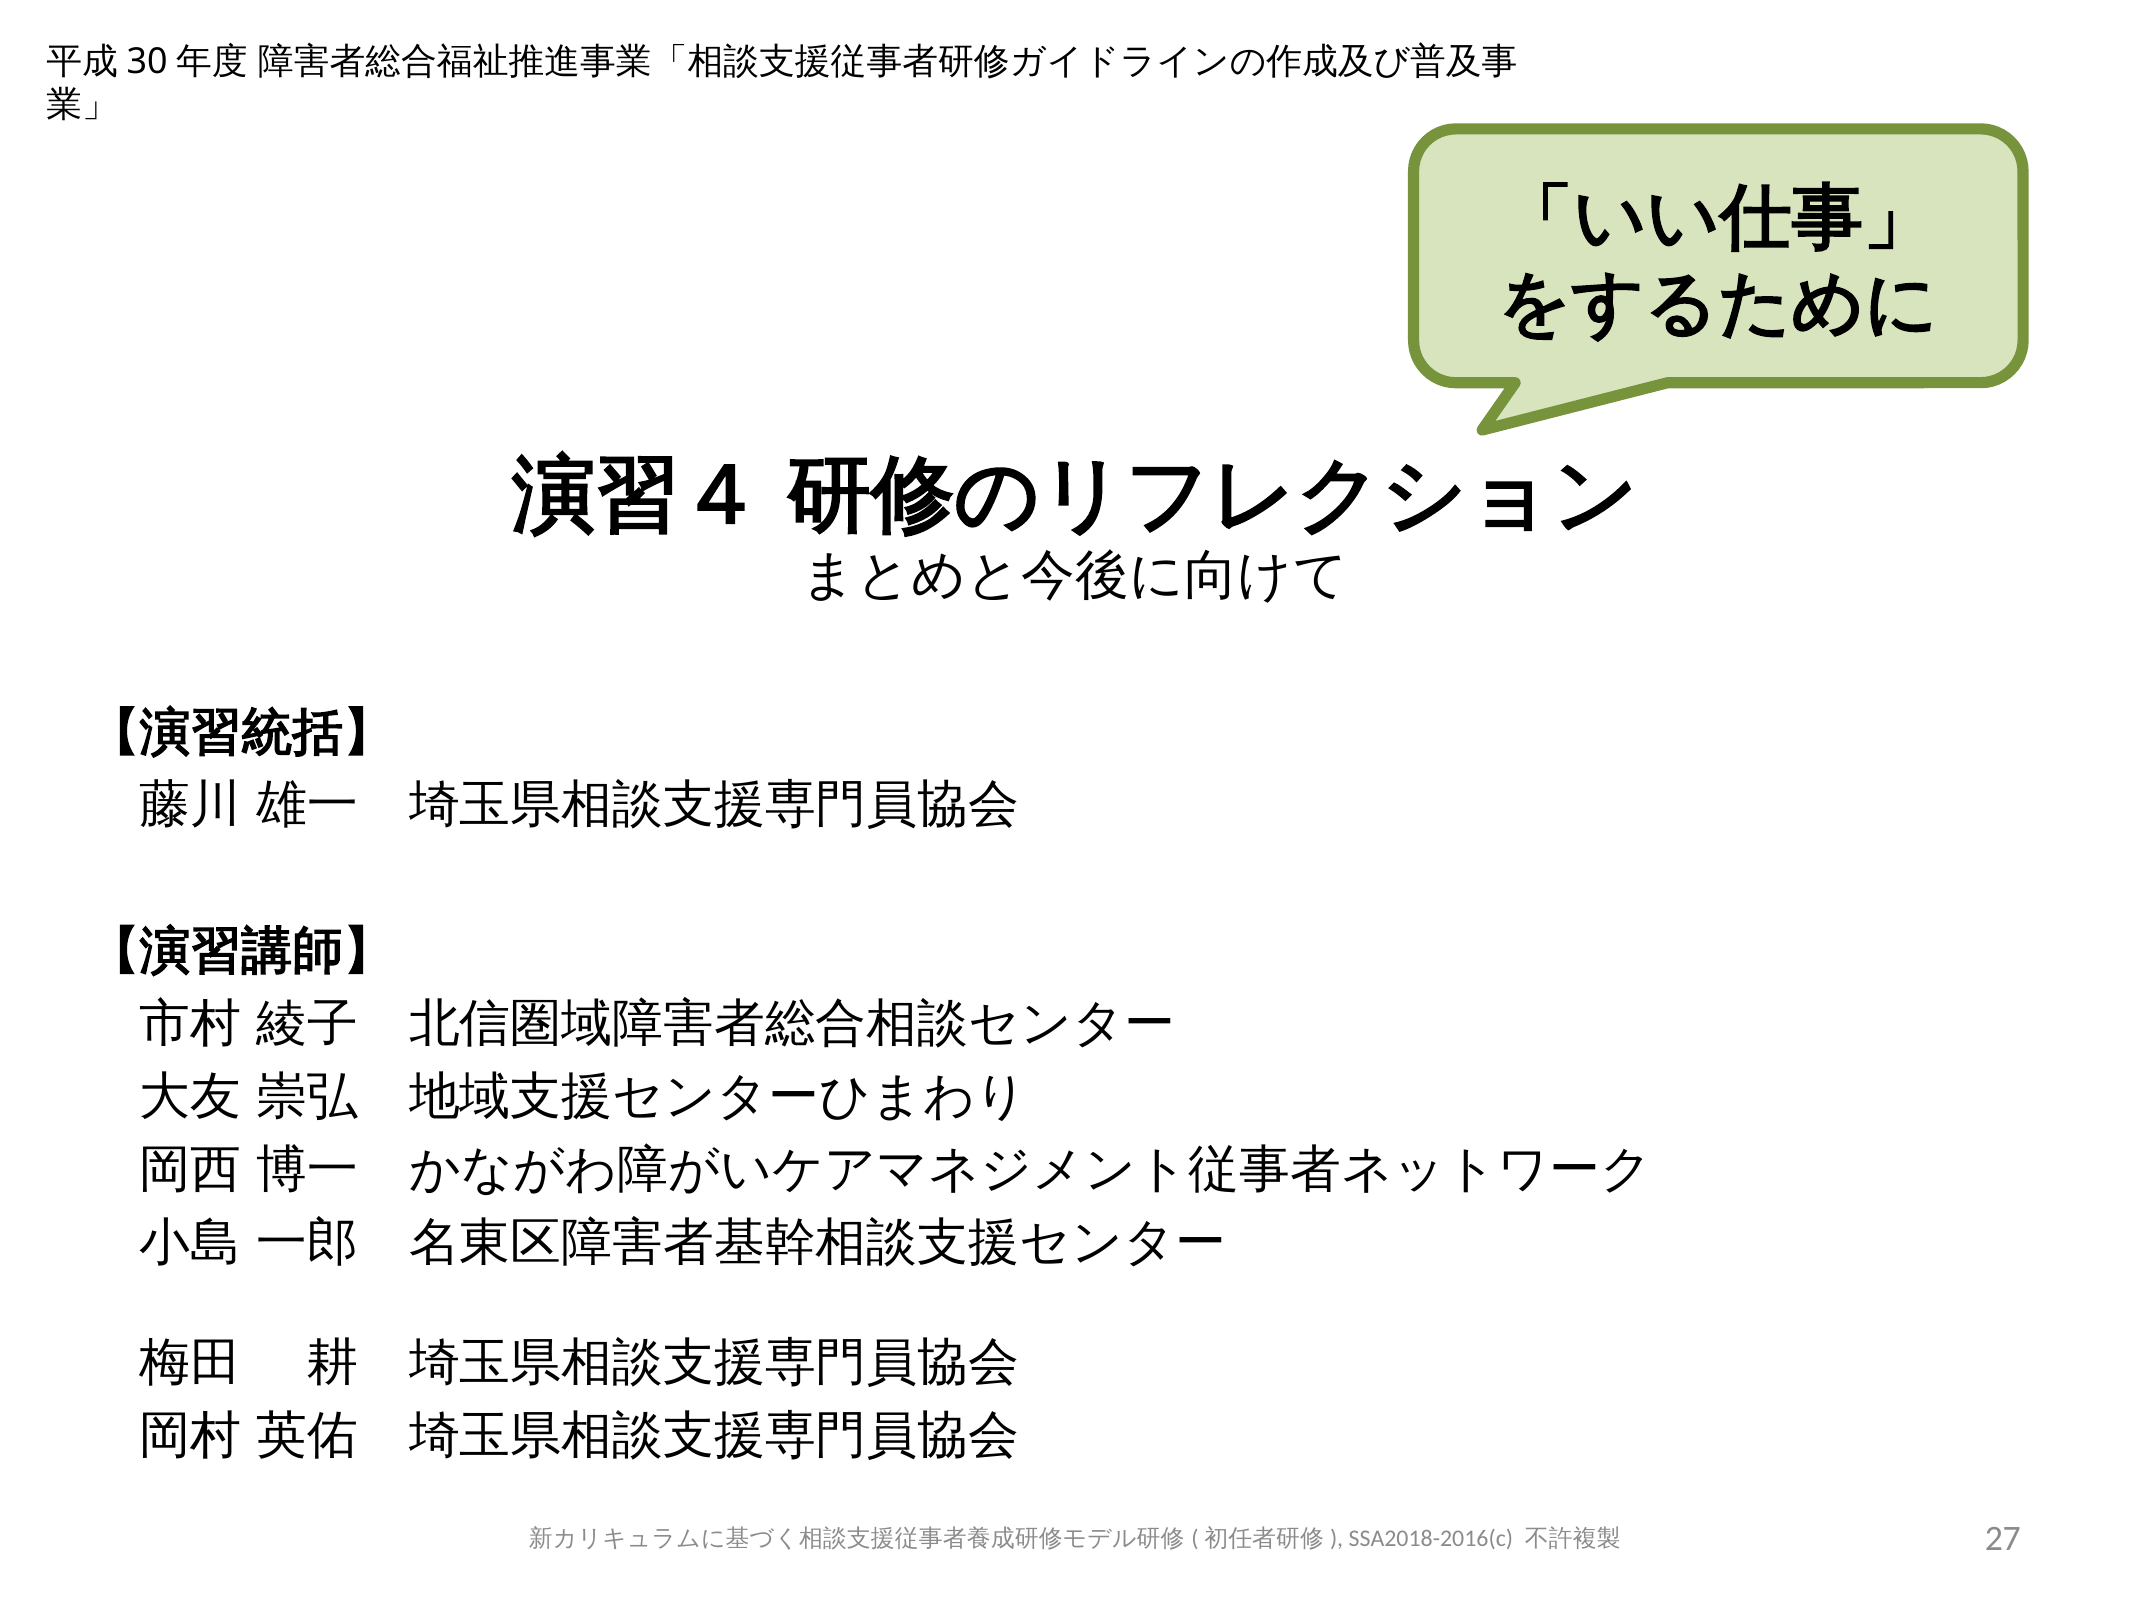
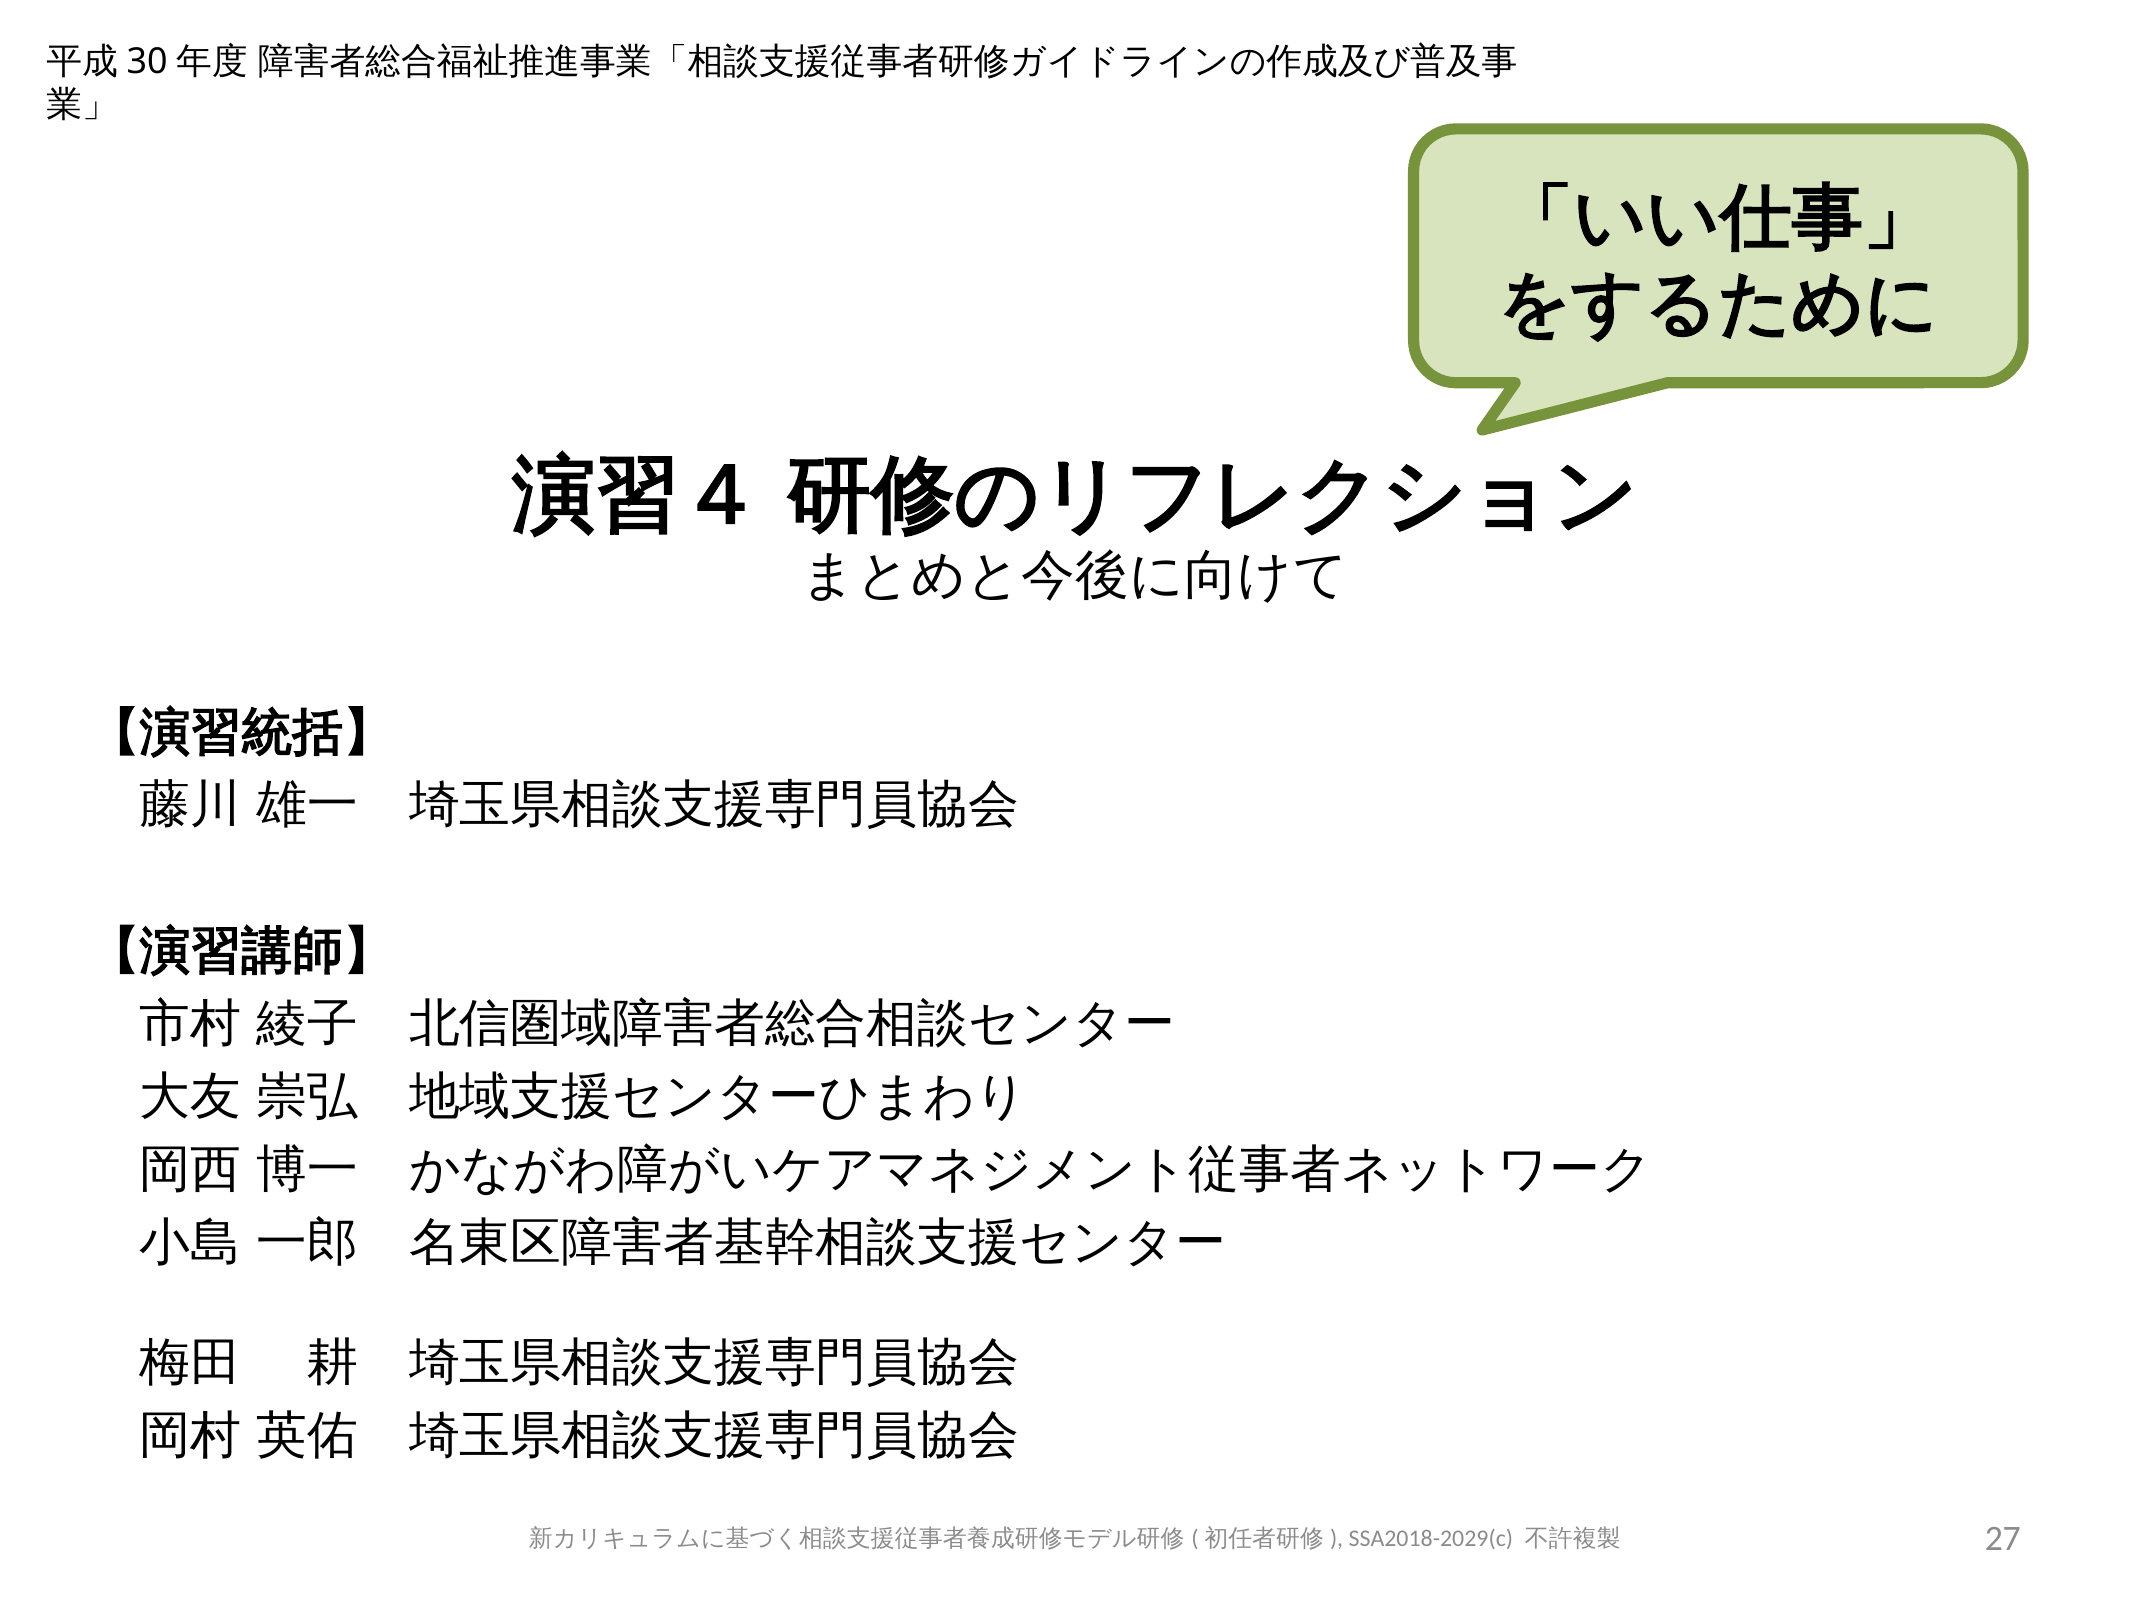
SSA2018-2016(c: SSA2018-2016(c -> SSA2018-2029(c (1431, 1539)
